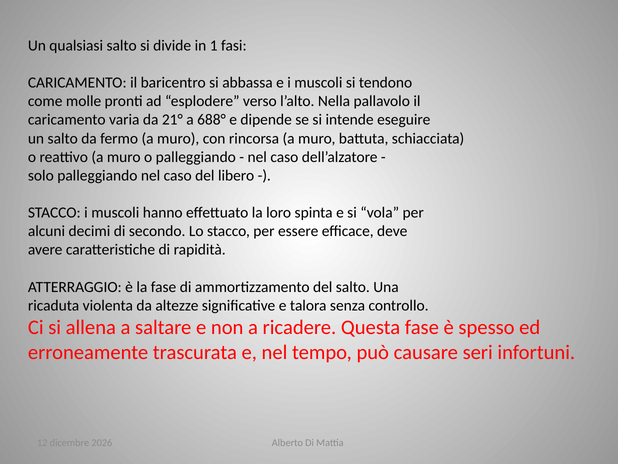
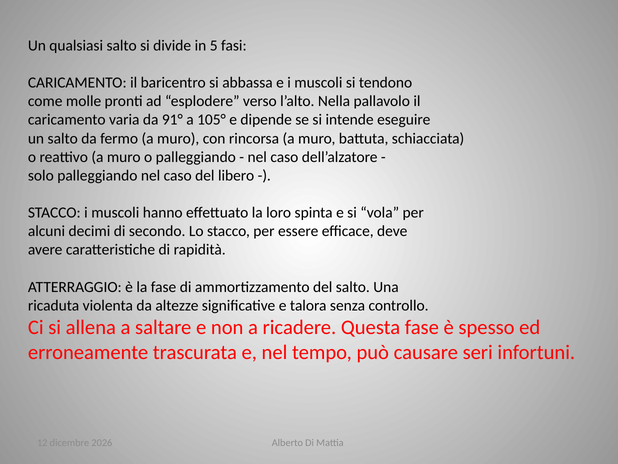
1: 1 -> 5 (214, 46)
21°: 21° -> 91° (172, 120)
688°: 688° -> 105° (212, 120)
